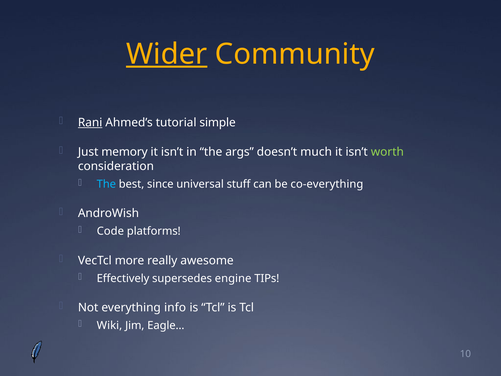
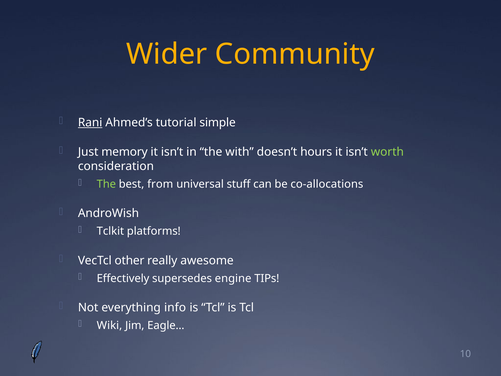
Wider underline: present -> none (167, 54)
args: args -> with (240, 152)
much: much -> hours (316, 152)
The colour: light blue -> light green (106, 184)
since: since -> from (160, 184)
co-everything: co-everything -> co-allocations (327, 184)
Code: Code -> Tclkit (110, 231)
more: more -> other (129, 260)
